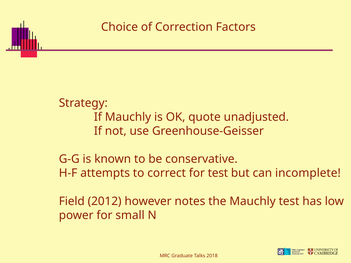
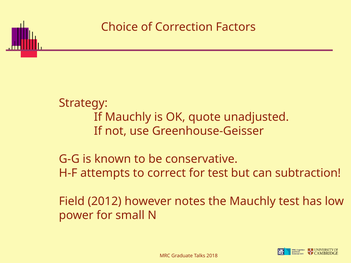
incomplete: incomplete -> subtraction (308, 173)
